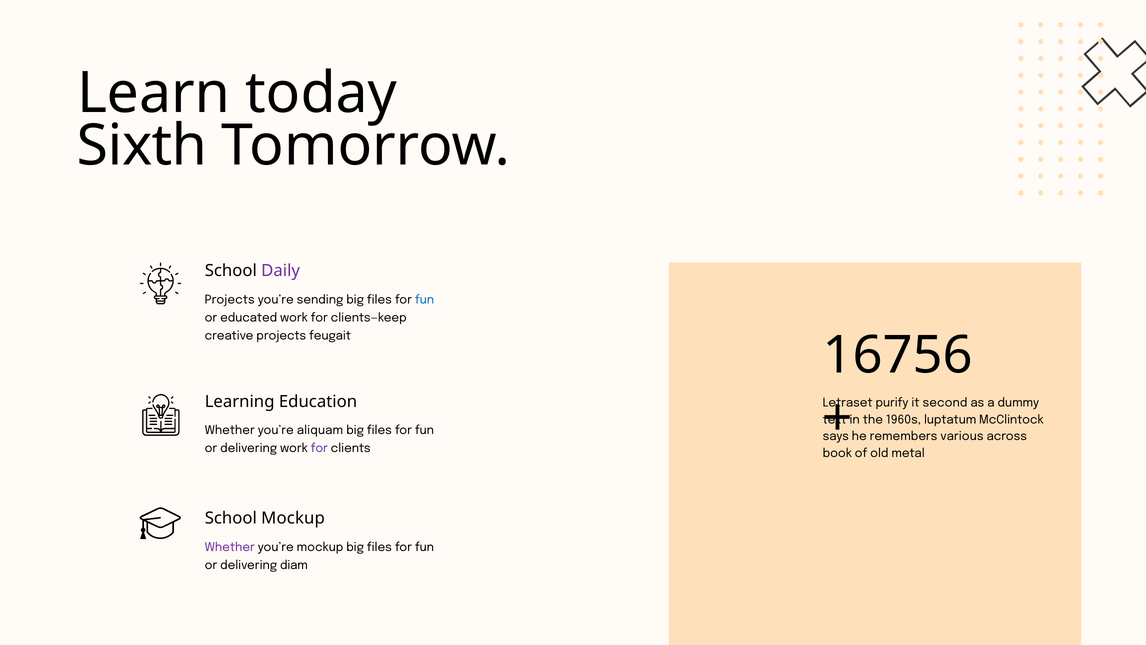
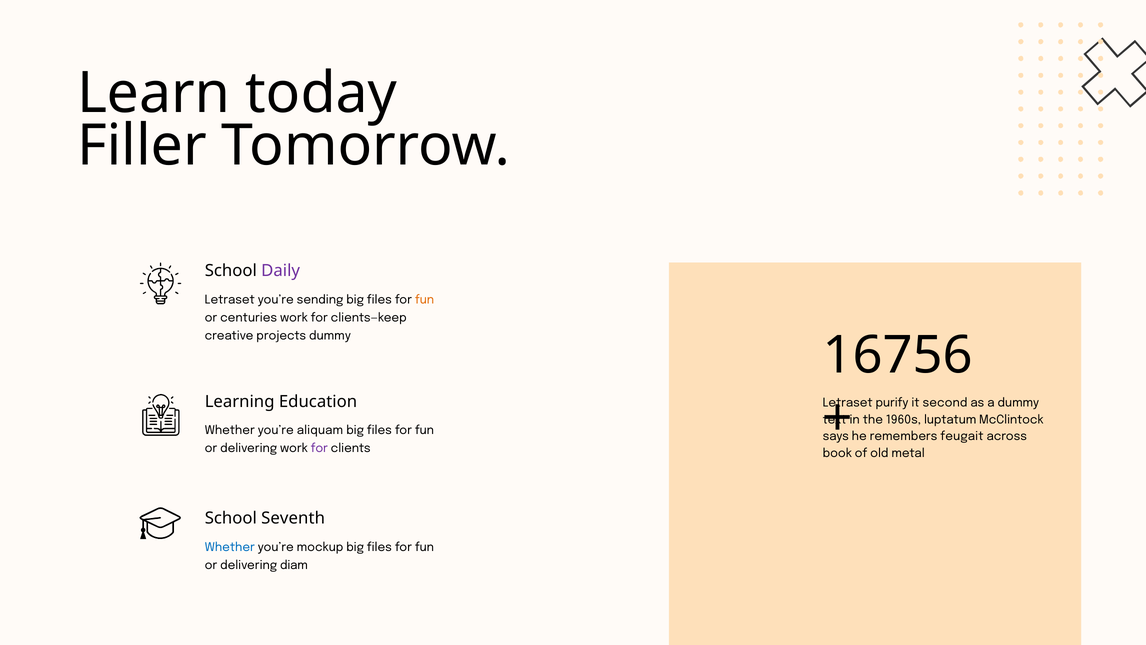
Sixth: Sixth -> Filler (142, 146)
Projects: Projects -> Letraset (230, 300)
fun colour: blue -> orange (425, 300)
educated: educated -> centuries (249, 318)
projects feugait: feugait -> dummy (330, 336)
various: various -> feugait (962, 436)
School Mockup: Mockup -> Seventh (293, 518)
Whether colour: purple -> blue (230, 547)
